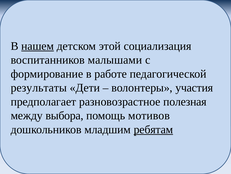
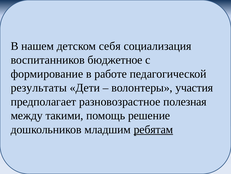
нашем underline: present -> none (38, 46)
этой: этой -> себя (110, 46)
малышами: малышами -> бюджетное (115, 60)
выбора: выбора -> такими (65, 115)
мотивов: мотивов -> решение (149, 115)
